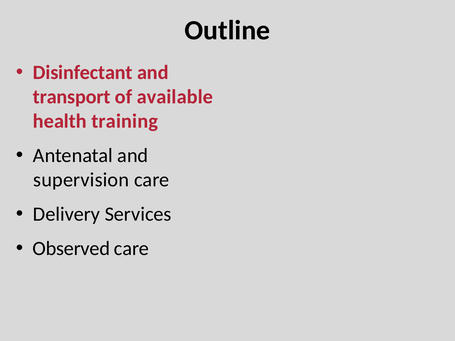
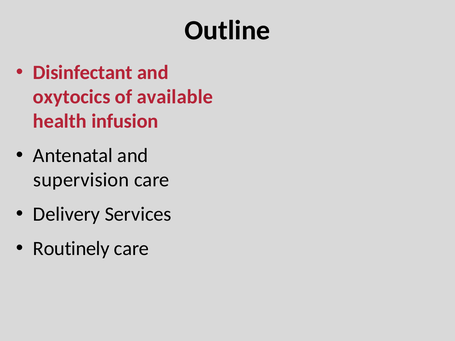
transport: transport -> oxytocics (72, 97)
training: training -> infusion (125, 121)
Observed: Observed -> Routinely (71, 249)
